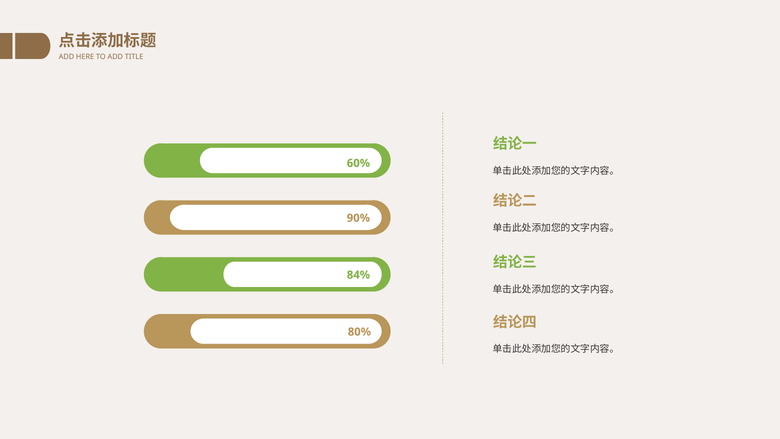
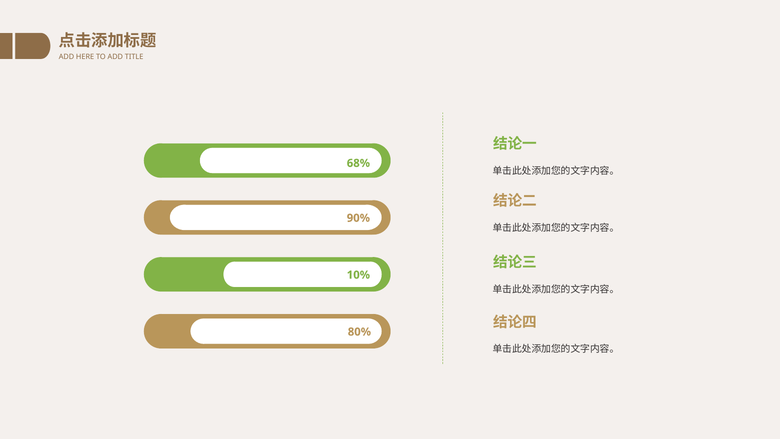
60%: 60% -> 68% (358, 163)
84%: 84% -> 10% (358, 275)
